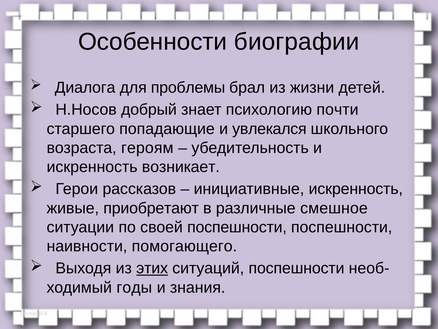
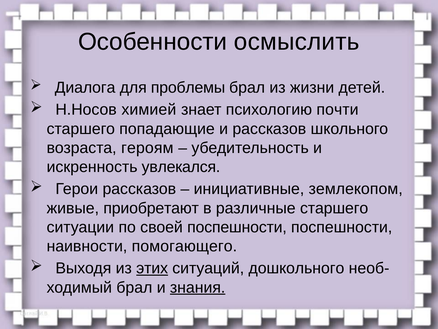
биографии: биографии -> осмыслить (297, 42)
добрый: добрый -> химией (149, 110)
и увлекался: увлекался -> рассказов (269, 129)
возникает: возникает -> увлекался (181, 167)
инициативные искренность: искренность -> землекопом (356, 189)
различные смешное: смешное -> старшего (334, 208)
ситуаций поспешности: поспешности -> дошкольного (296, 268)
годы: годы -> брал (134, 287)
знания underline: none -> present (198, 287)
